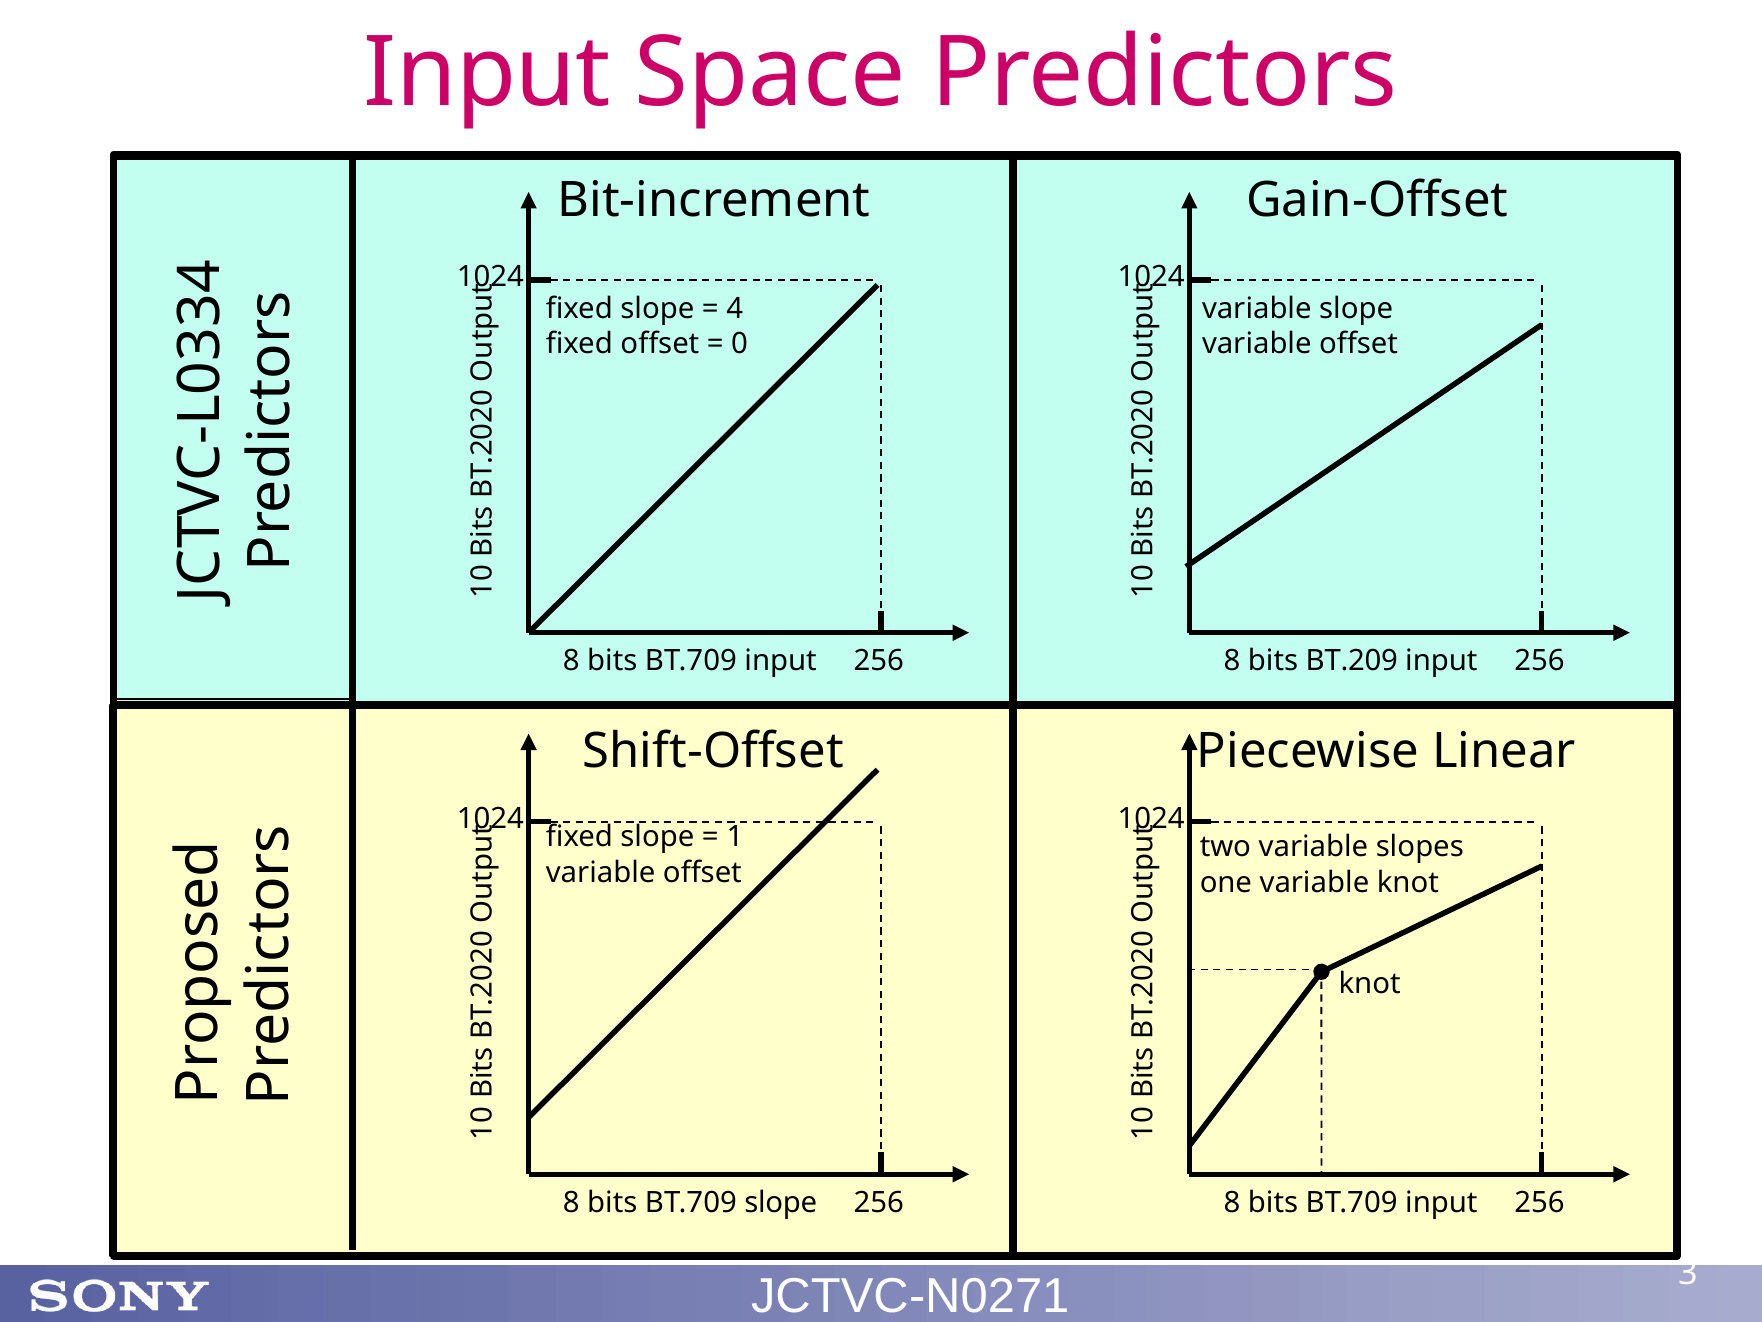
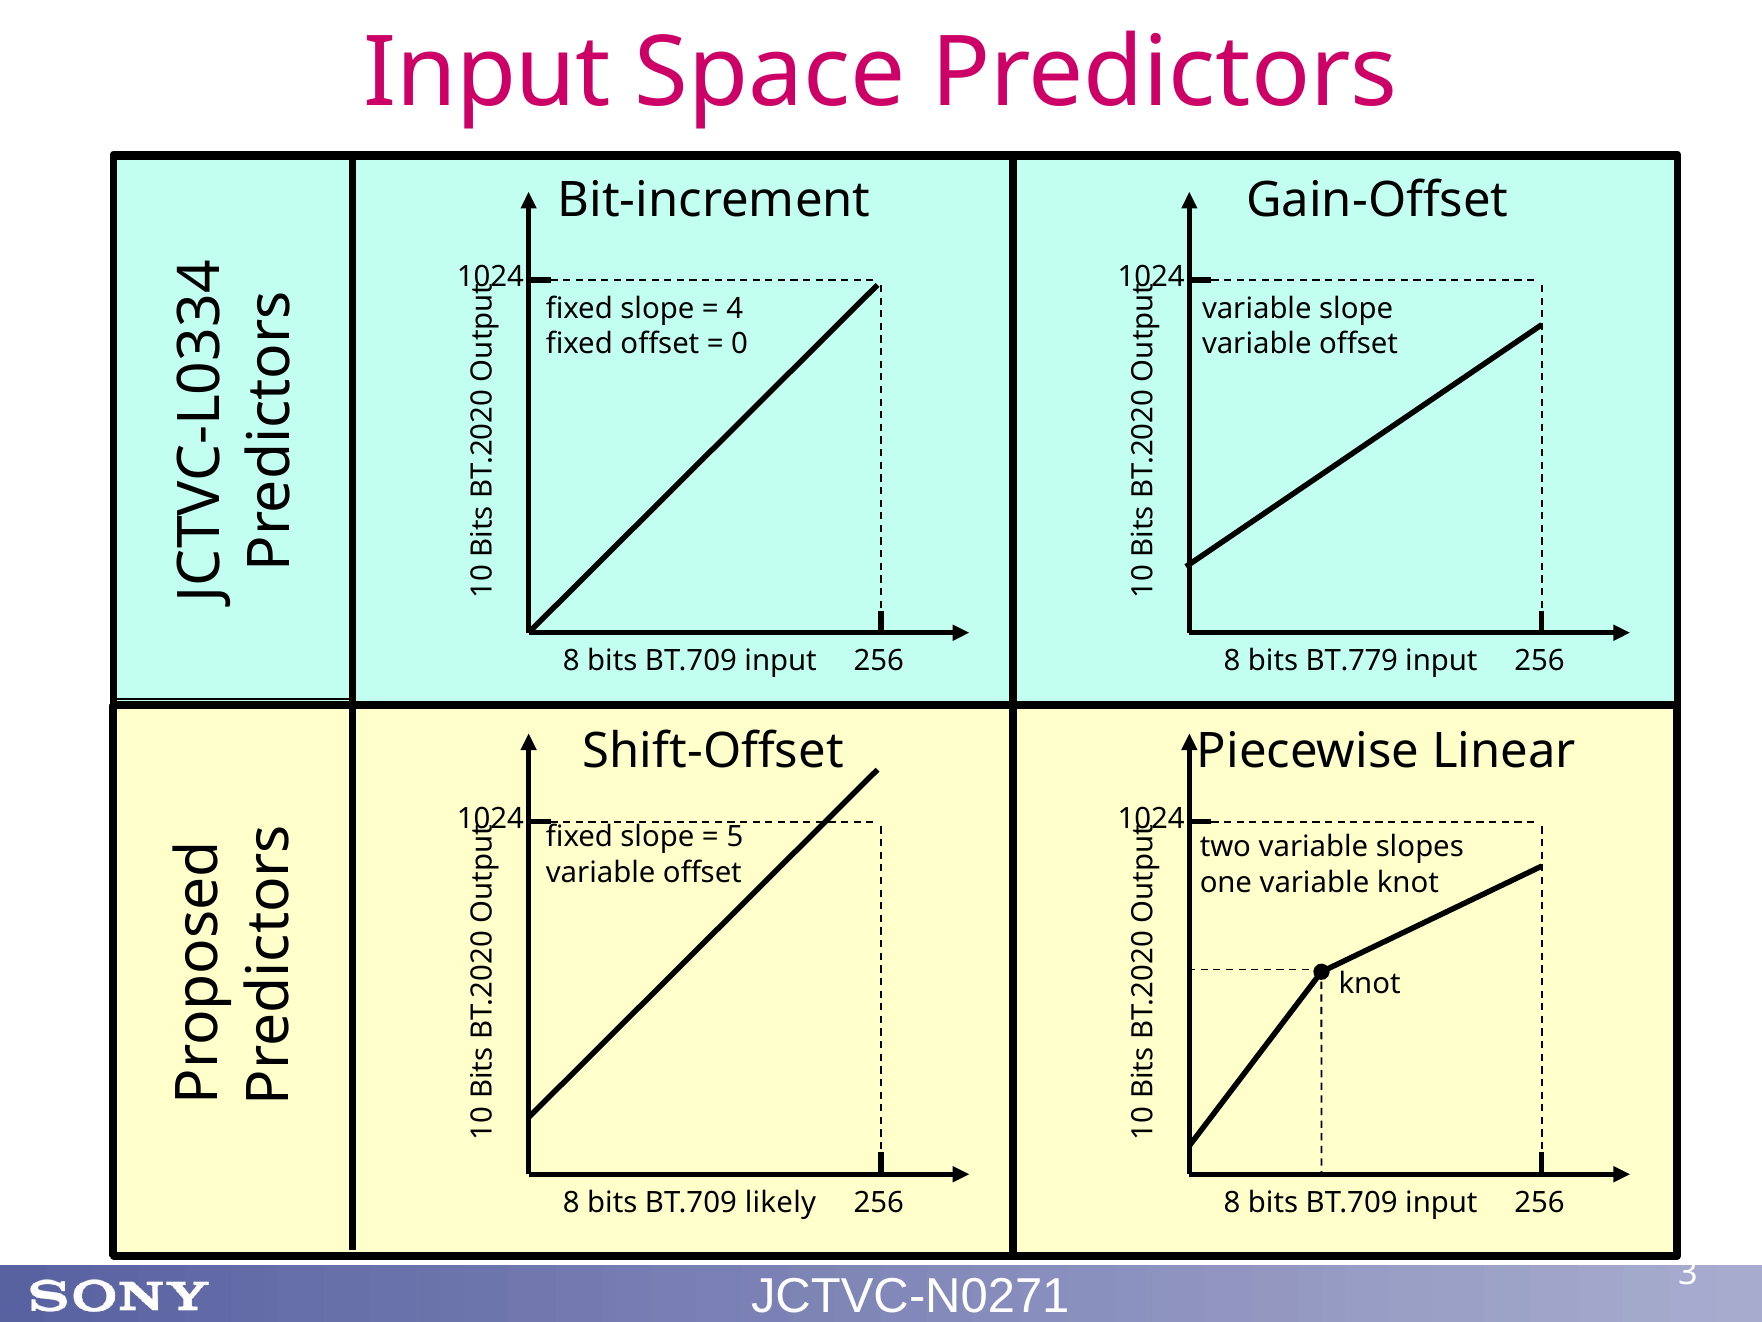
BT.209: BT.209 -> BT.779 (1352, 661)
1: 1 -> 5 (735, 837)
BT.709 slope: slope -> likely (780, 1202)
